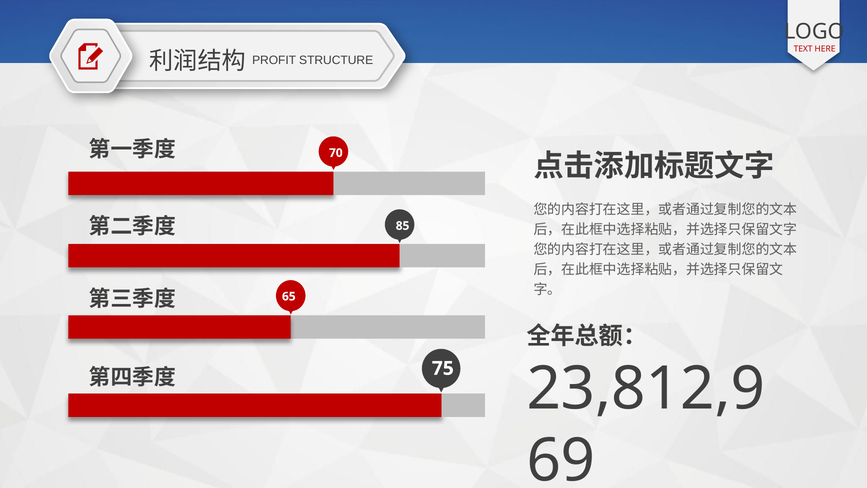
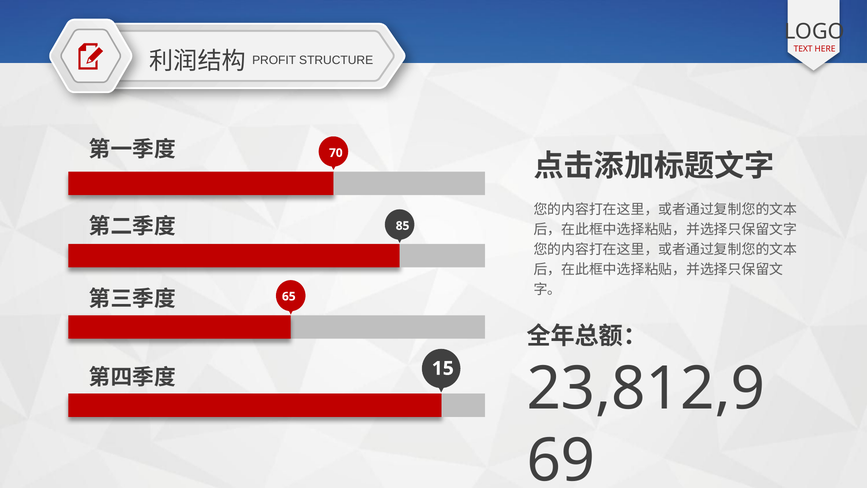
75: 75 -> 15 (443, 368)
